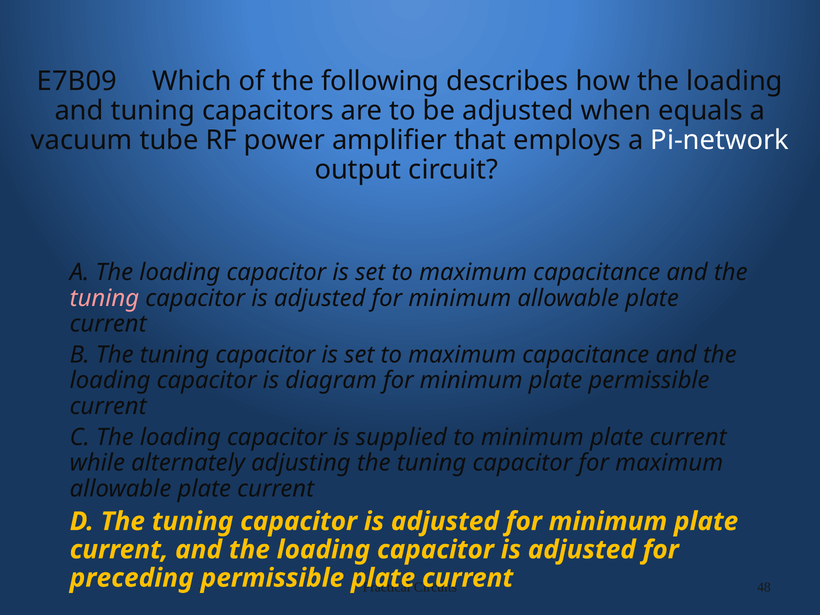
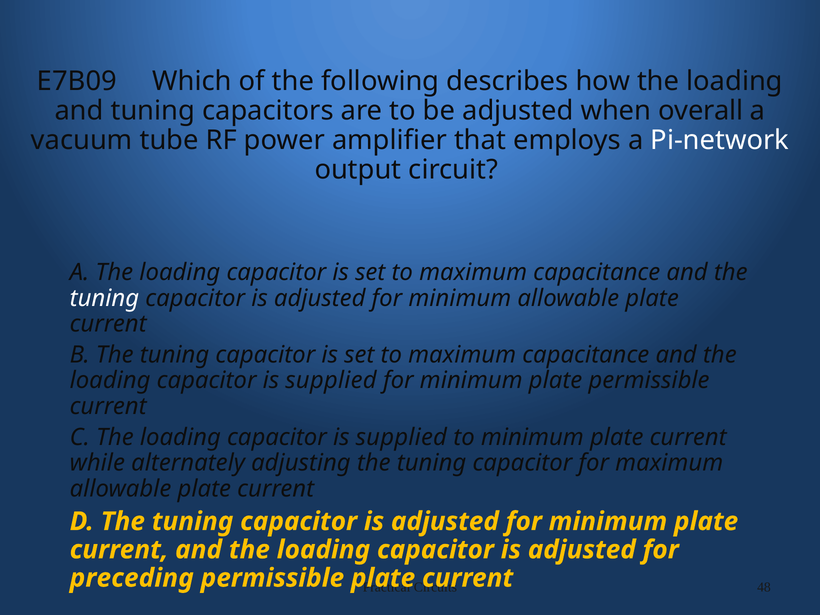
equals: equals -> overall (701, 111)
tuning colour: pink -> white (104, 298)
diagram: diagram -> supplied (331, 381)
